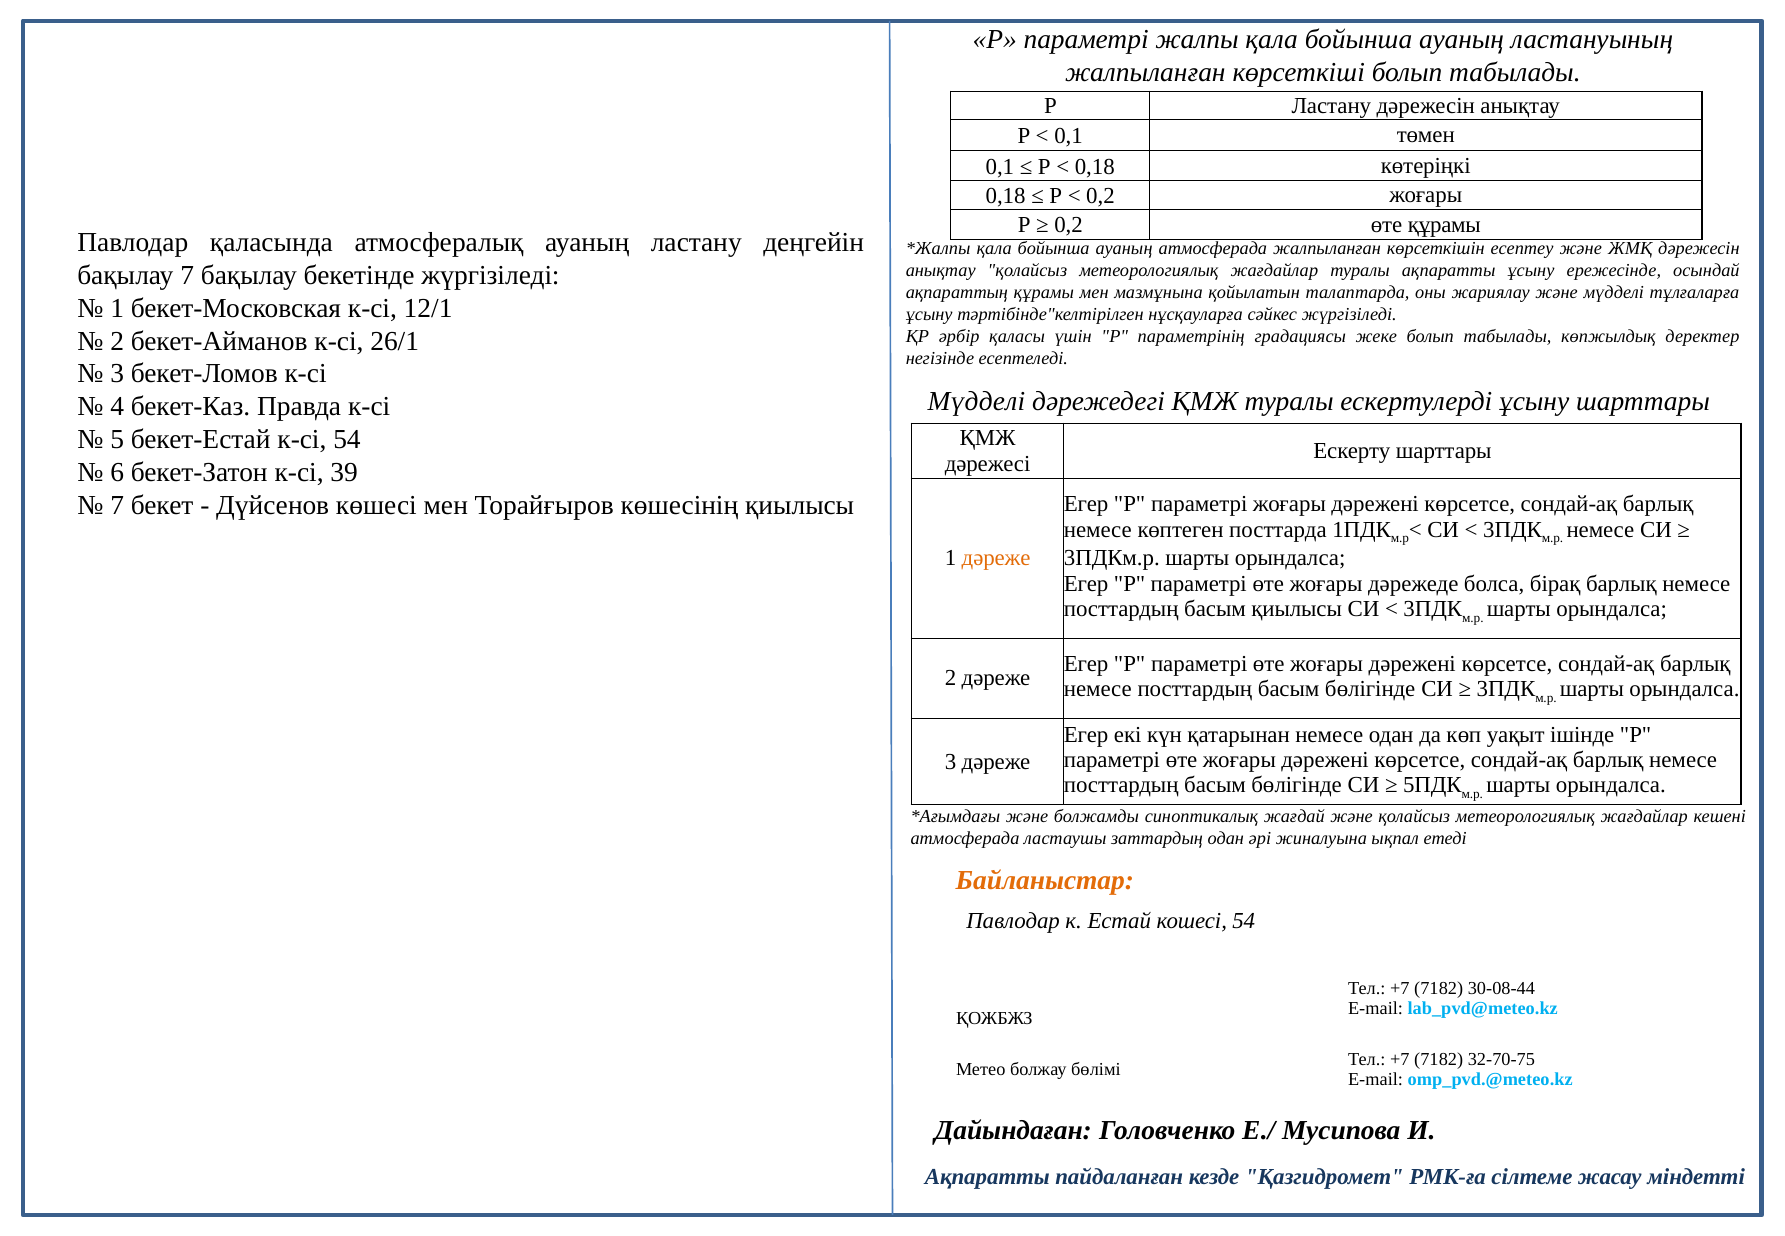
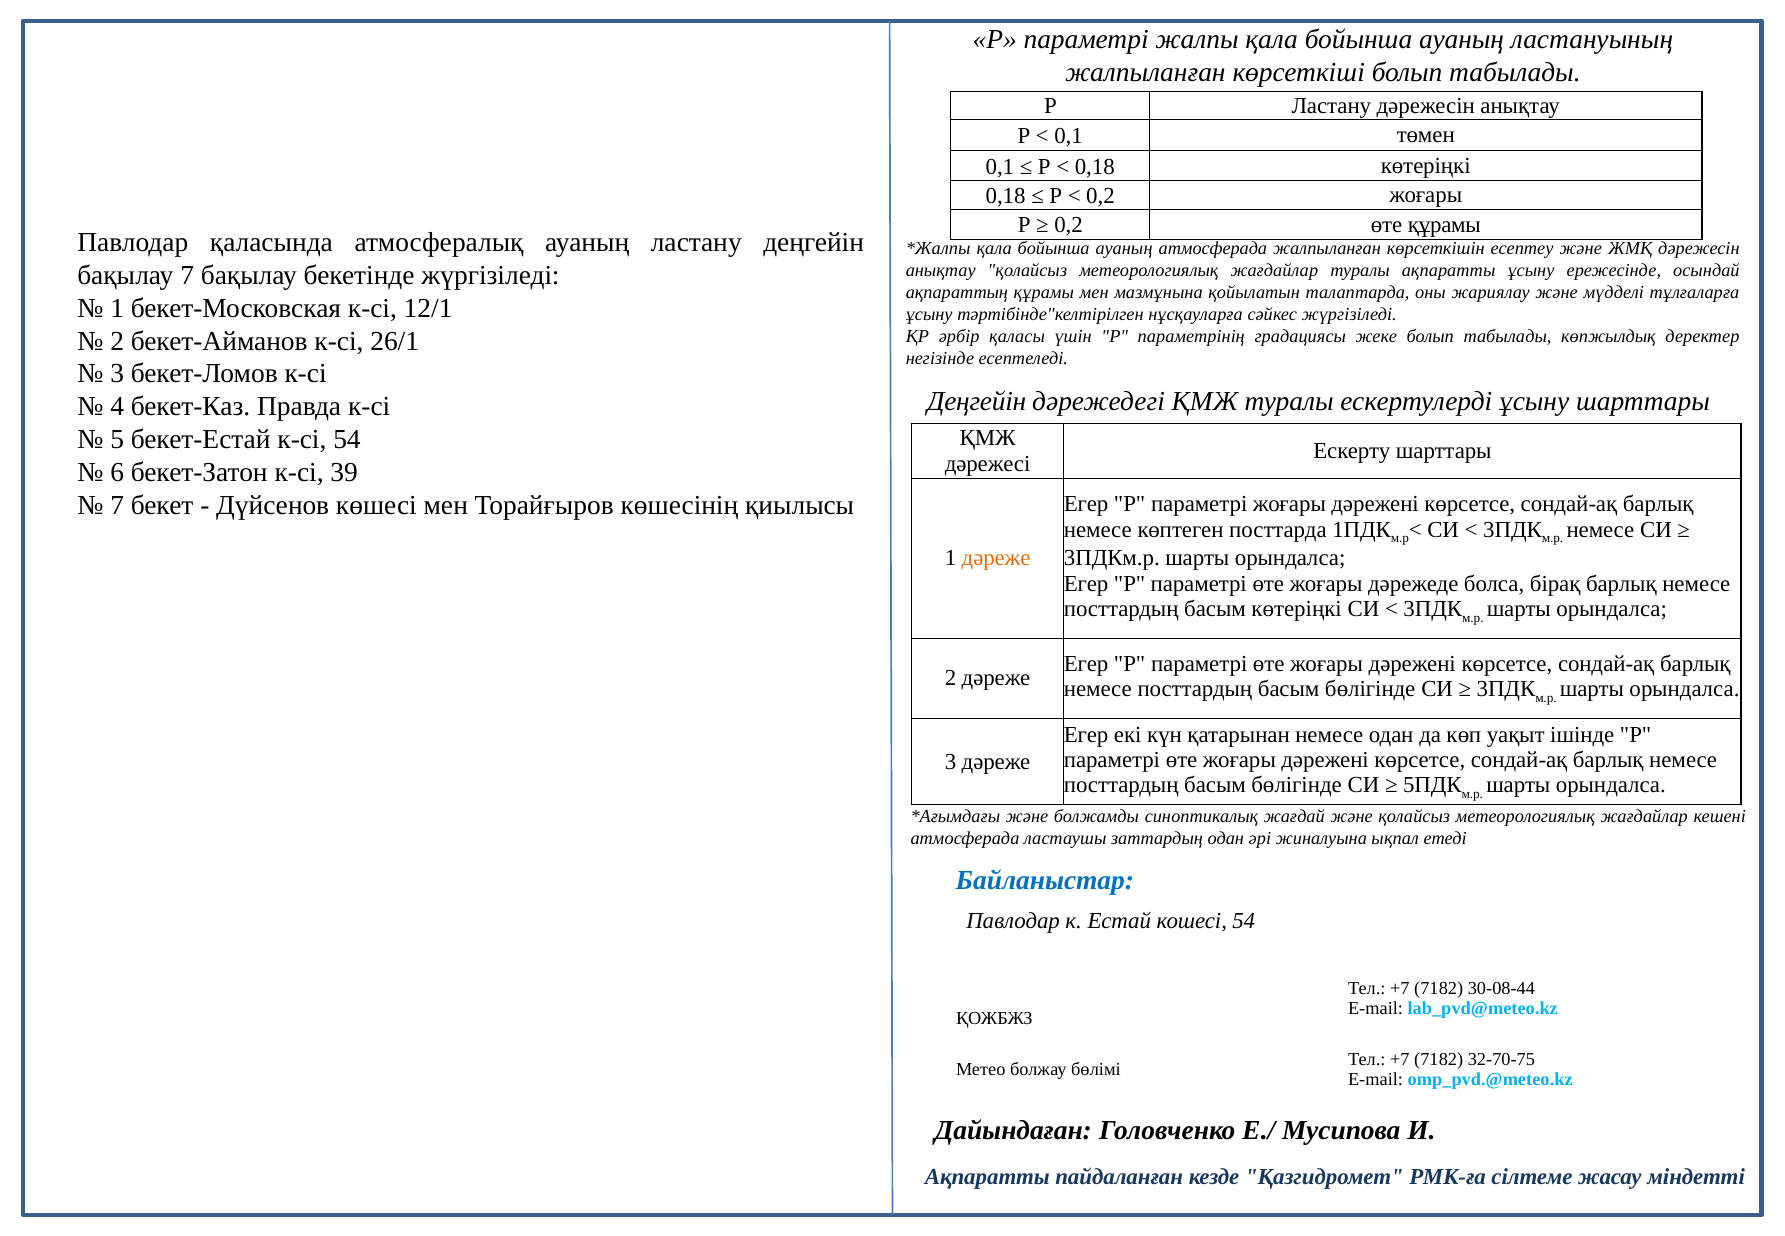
Мүдделі: Мүдделі -> Деңгейін (977, 401)
басым қиылысы: қиылысы -> көтеріңкі (1297, 609)
Байланыстар colour: orange -> blue (1045, 880)
